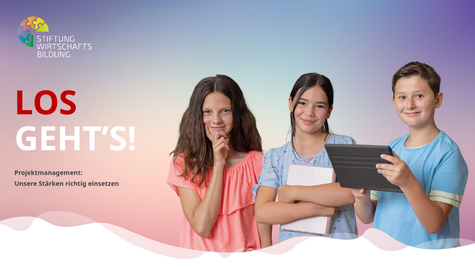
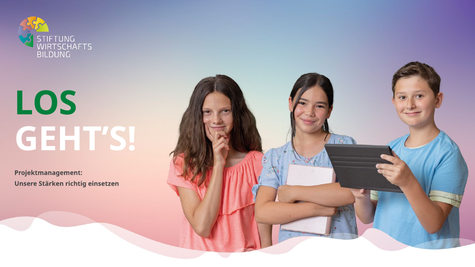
LOS colour: red -> green (46, 103)
